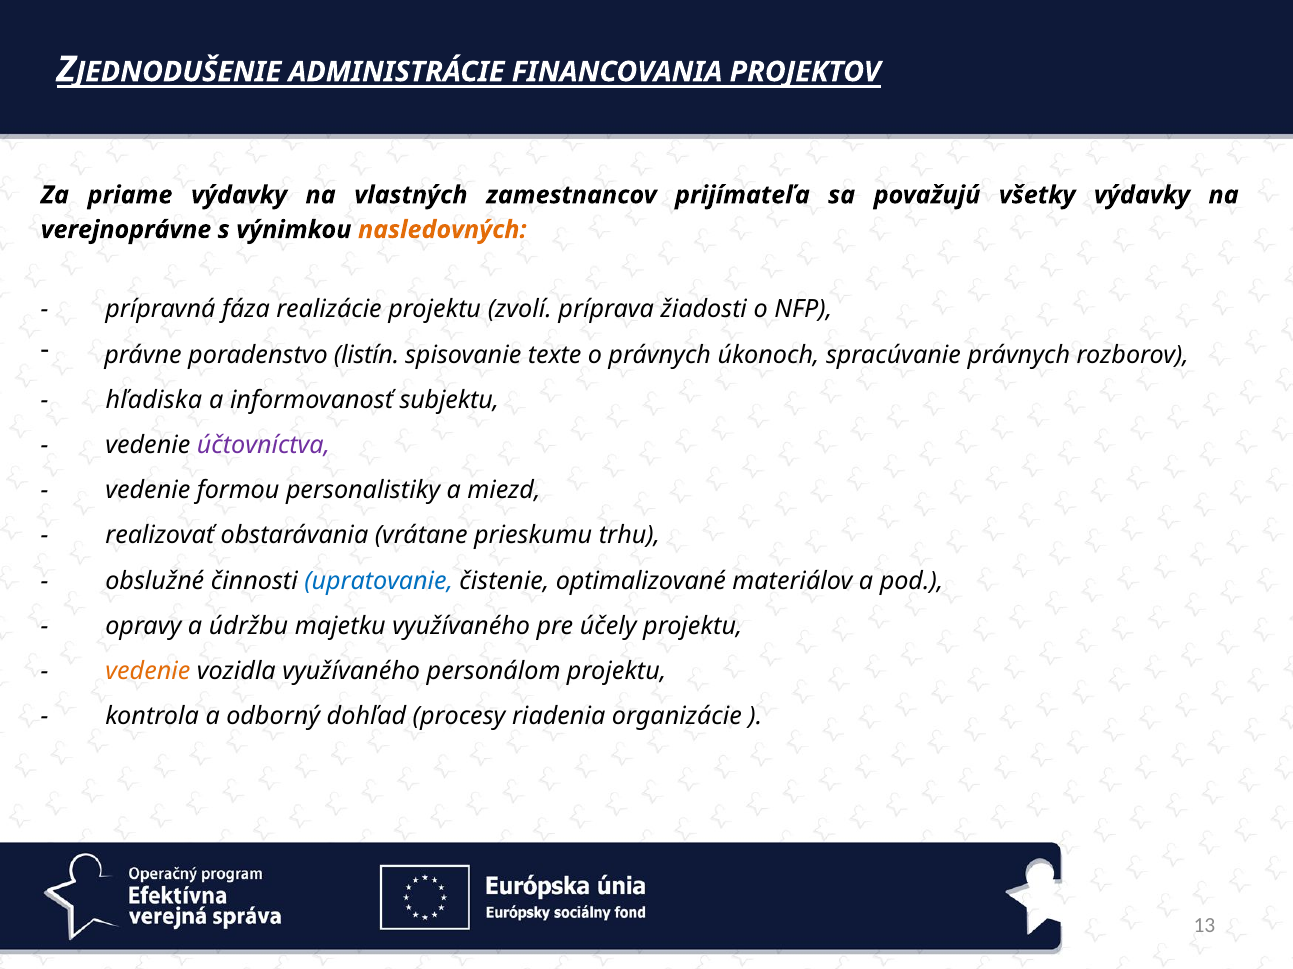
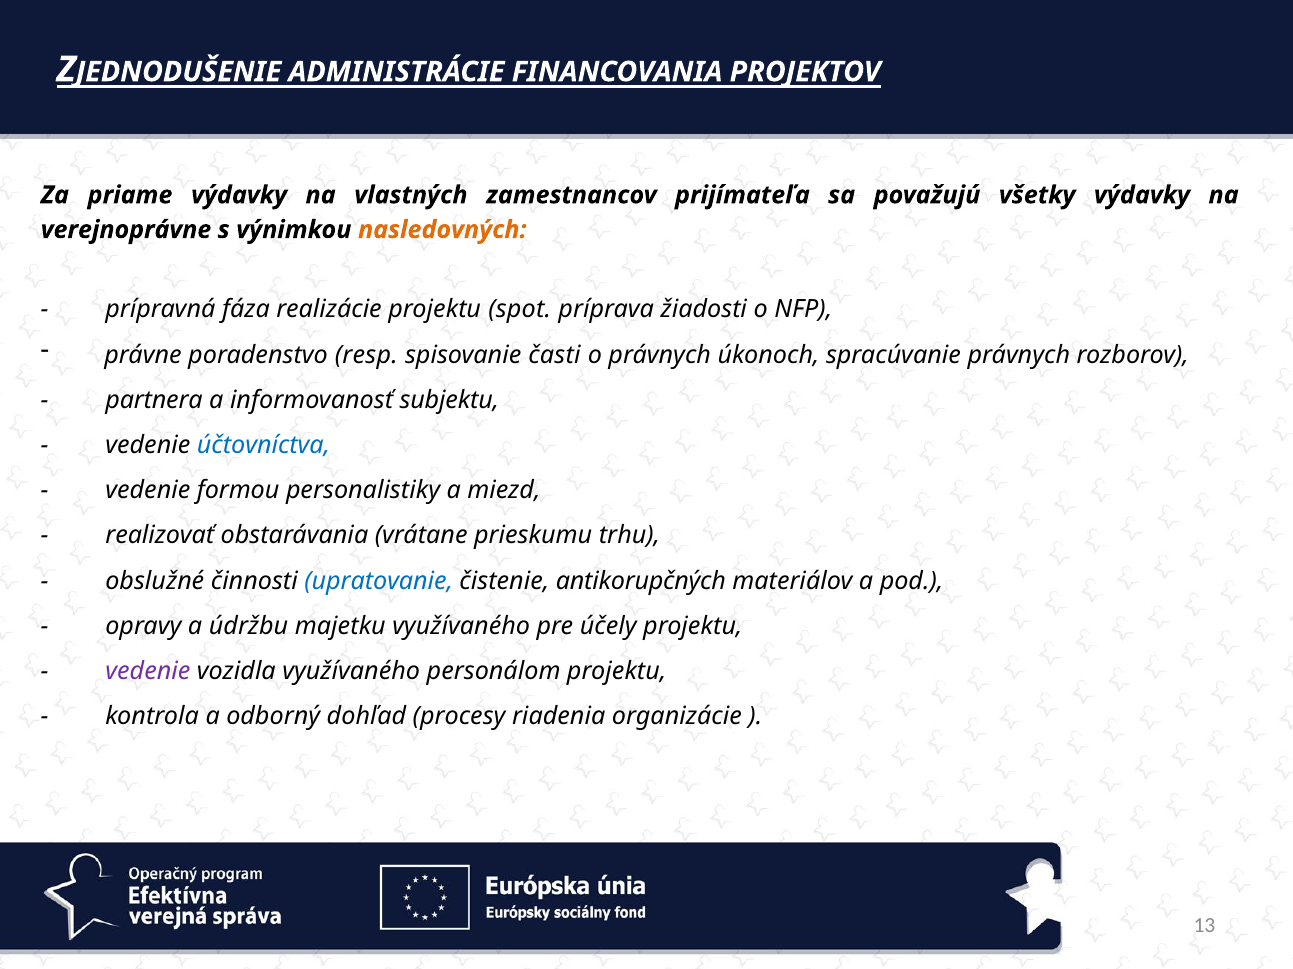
zvolí: zvolí -> spot (520, 310)
listín: listín -> resp (366, 355)
texte: texte -> časti (554, 355)
hľadiska: hľadiska -> partnera (154, 400)
účtovníctva colour: purple -> blue (264, 446)
optimalizované: optimalizované -> antikorupčných (641, 581)
vedenie colour: orange -> purple (148, 672)
